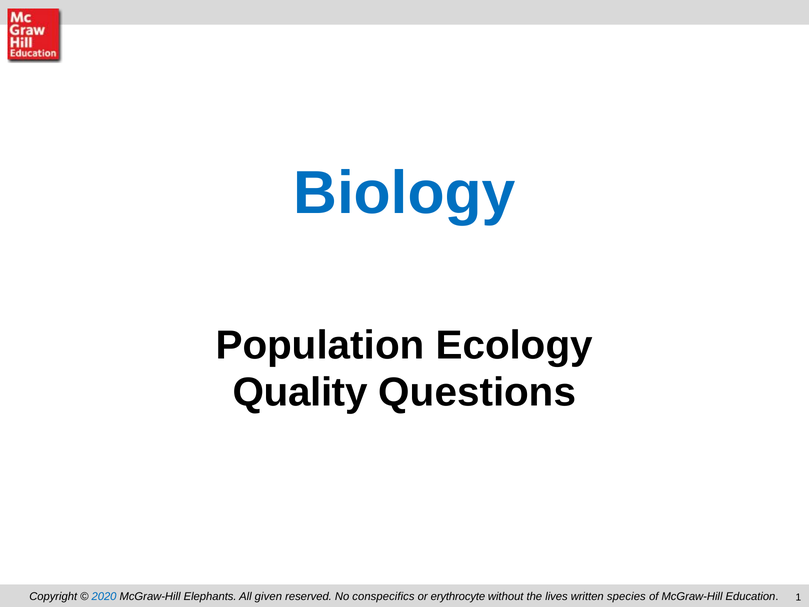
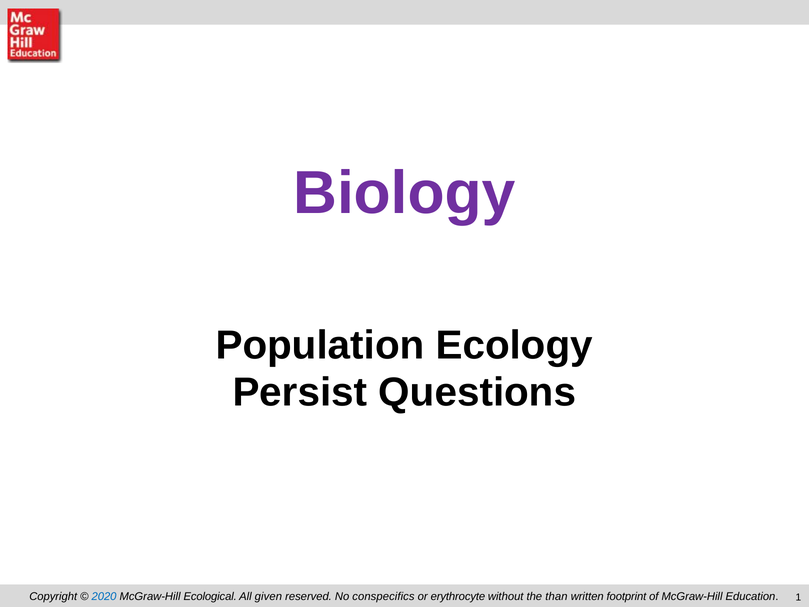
Biology colour: blue -> purple (404, 193)
Quality: Quality -> Persist (300, 392)
Elephants: Elephants -> Ecological (210, 596)
lives: lives -> than (556, 596)
species: species -> footprint (626, 596)
